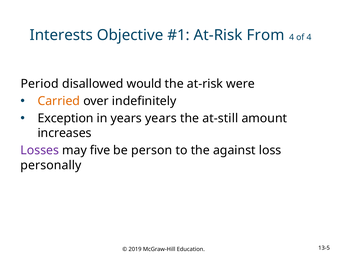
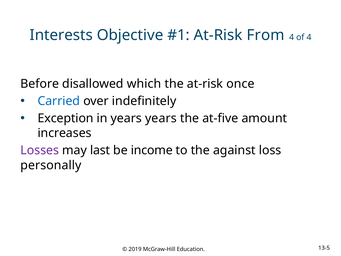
Period: Period -> Before (40, 84)
would: would -> which (144, 84)
were: were -> once (241, 84)
Carried colour: orange -> blue (59, 101)
at-still: at-still -> at-five (220, 118)
five: five -> last (100, 150)
person: person -> income (152, 150)
